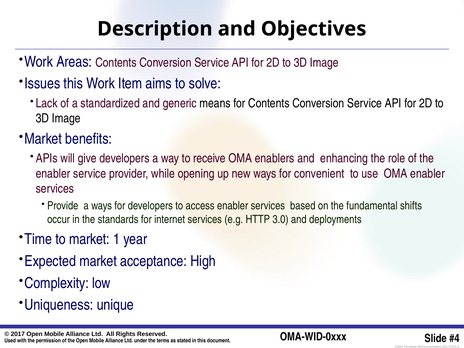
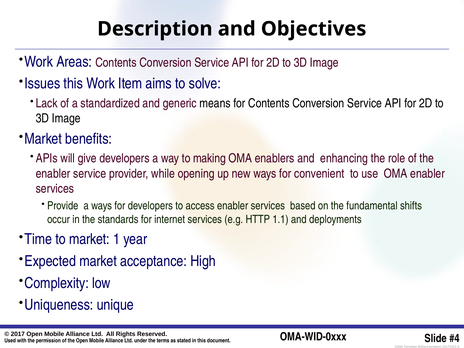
receive: receive -> making (209, 158)
3.0: 3.0 -> 1.1 (280, 219)
